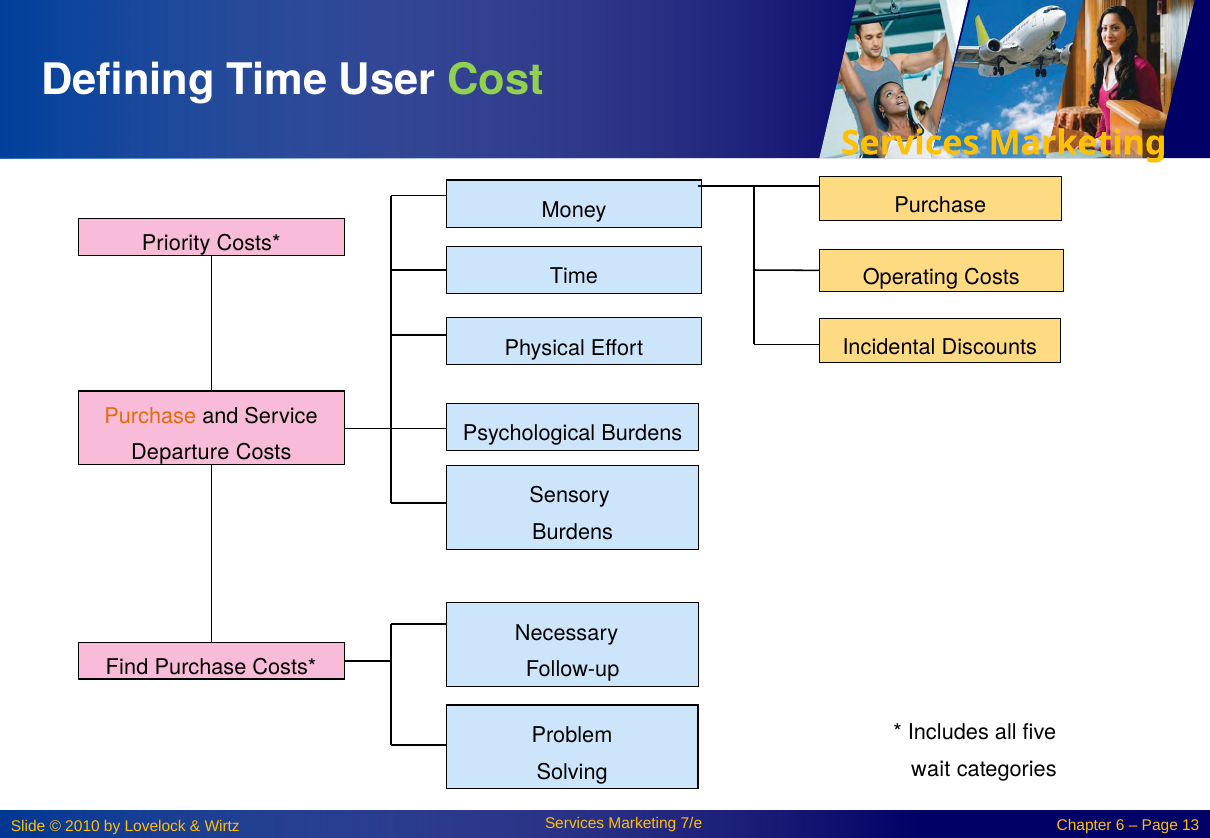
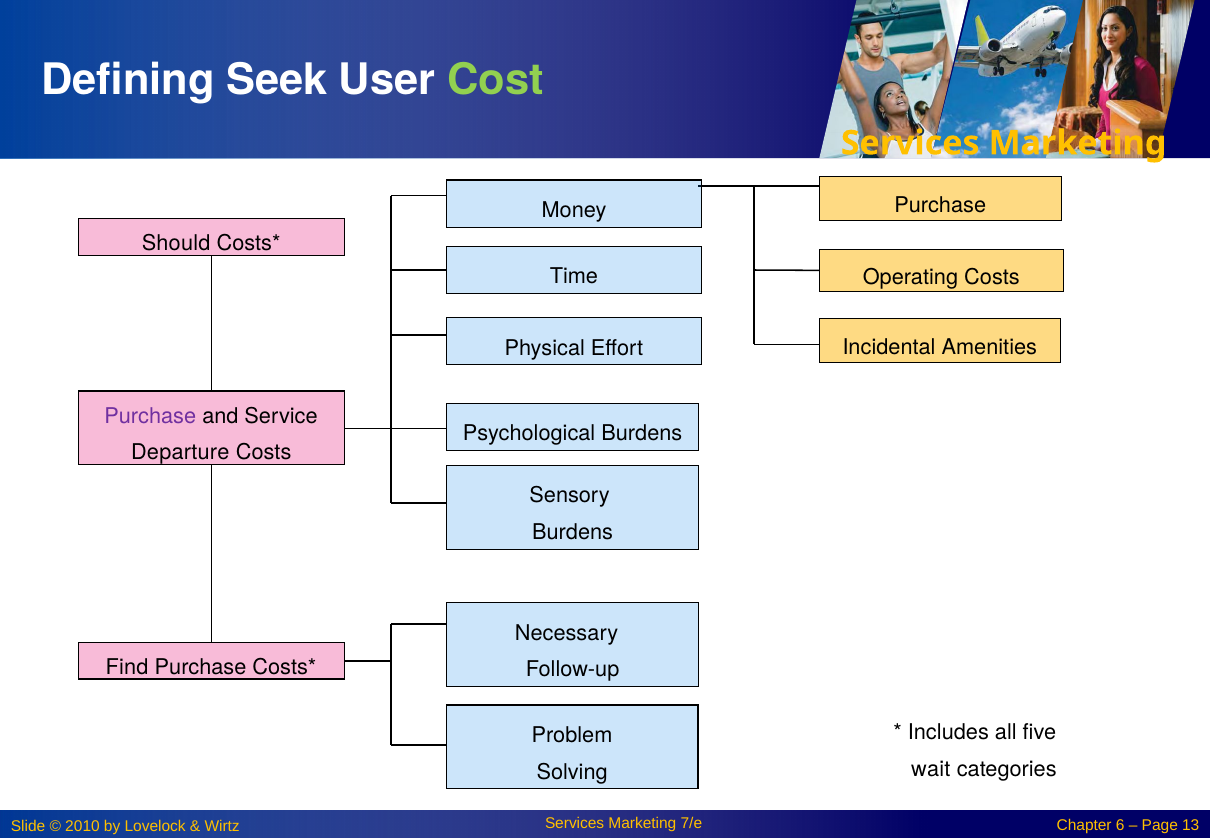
Defining Time: Time -> Seek (277, 80)
Priority: Priority -> Should (176, 244)
Discounts: Discounts -> Amenities (989, 347)
Purchase colour: orange -> purple (150, 416)
